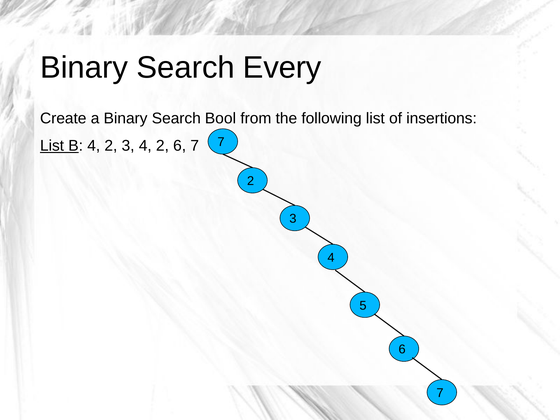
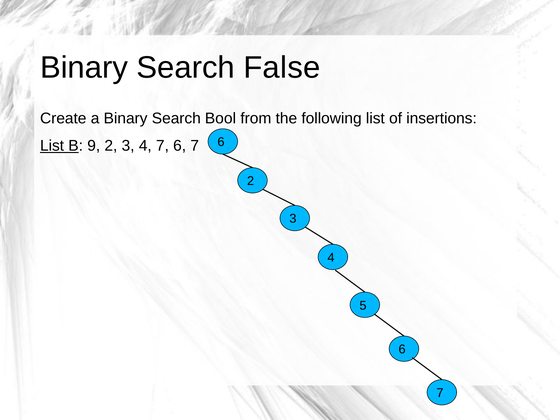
Every: Every -> False (282, 68)
B 4: 4 -> 9 (94, 146)
3 4 2: 2 -> 7 (162, 146)
6 7 7: 7 -> 6 (221, 142)
